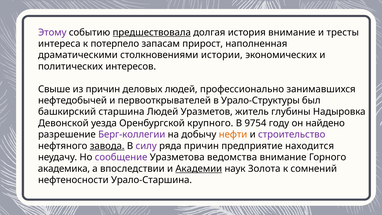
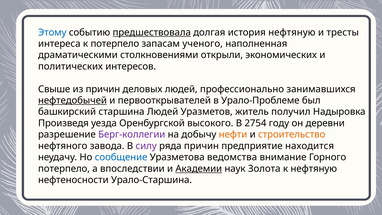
Этому colour: purple -> blue (52, 32)
история внимание: внимание -> нефтяную (292, 32)
прирост: прирост -> ученого (203, 44)
истории: истории -> открыли (222, 55)
нефтедобычей underline: none -> present (72, 100)
Урало-Структуры: Урало-Структуры -> Урало-Проблеме (260, 100)
глубины: глубины -> получил (291, 112)
Девонской: Девонской -> Произведя (63, 123)
крупного: крупного -> высокого (210, 123)
9754: 9754 -> 2754 (255, 123)
найдено: найдено -> деревни (325, 123)
строительство colour: purple -> orange (292, 134)
завода underline: present -> none (107, 146)
сообщение colour: purple -> blue (121, 157)
академика: академика -> потерпело (64, 168)
к сомнений: сомнений -> нефтяную (314, 168)
